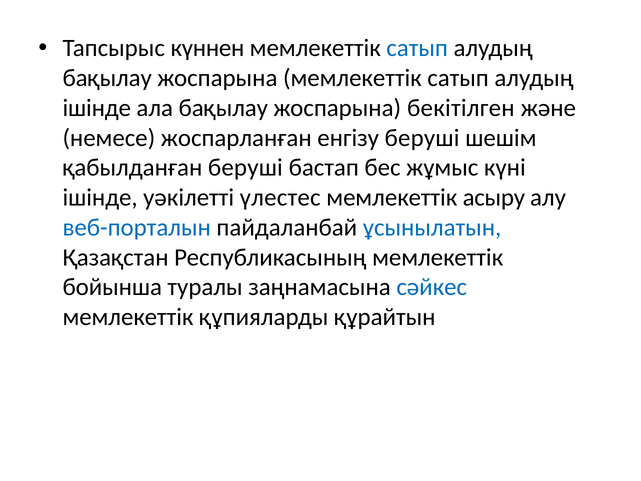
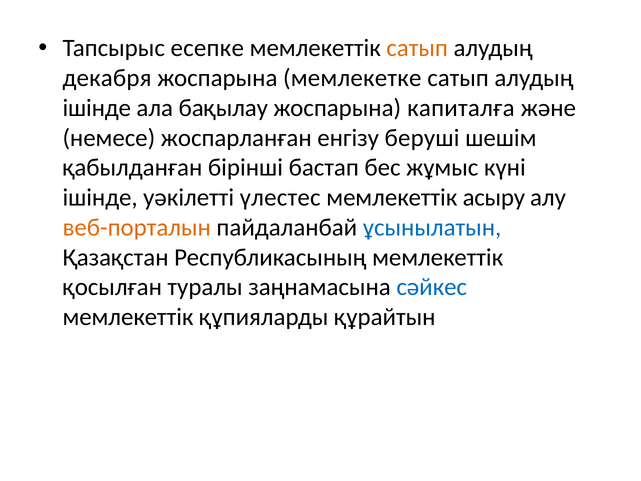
күннен: күннен -> есепке (207, 48)
сатып colour: blue -> orange (417, 48)
бақылау: бақылау -> декабря (107, 78)
мемлекеттiк: мемлекеттiк -> мемлекетке (352, 78)
бекітілген: бекітілген -> капиталға (461, 108)
қабылданған беруші: беруші -> бірінші (245, 168)
веб-порталын colour: blue -> orange (137, 227)
бойынша: бойынша -> қосылған (112, 287)
